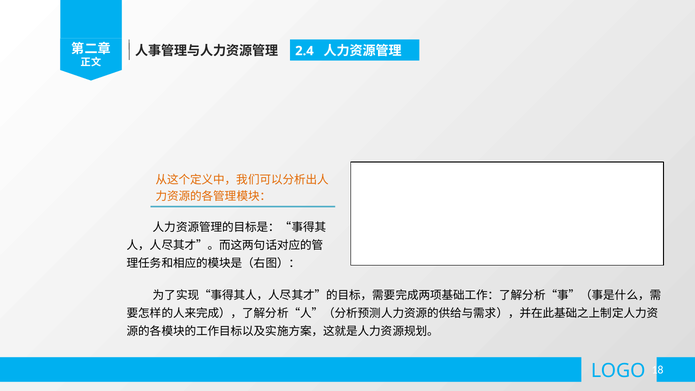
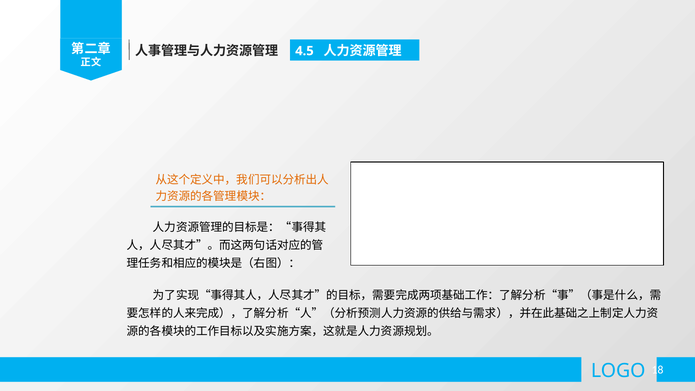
2.4: 2.4 -> 4.5 (304, 51)
